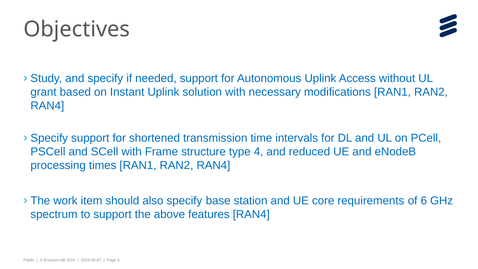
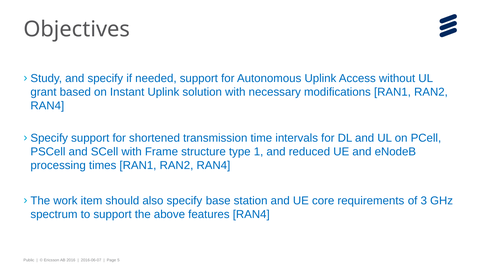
4: 4 -> 1 (259, 152)
6: 6 -> 3 (424, 200)
